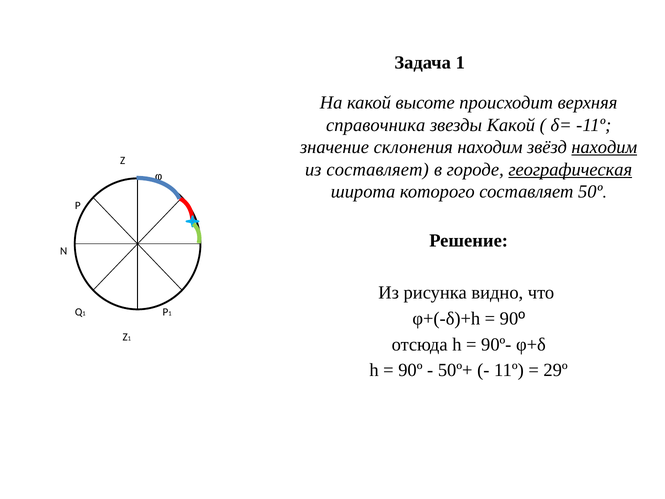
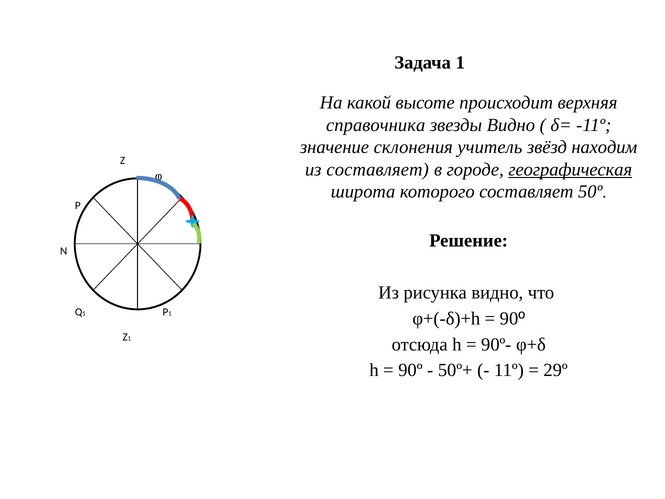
звезды Какой: Какой -> Видно (511, 125)
склонения находим: находим -> учитель (490, 147)
находим underline: present -> none (604, 147)
